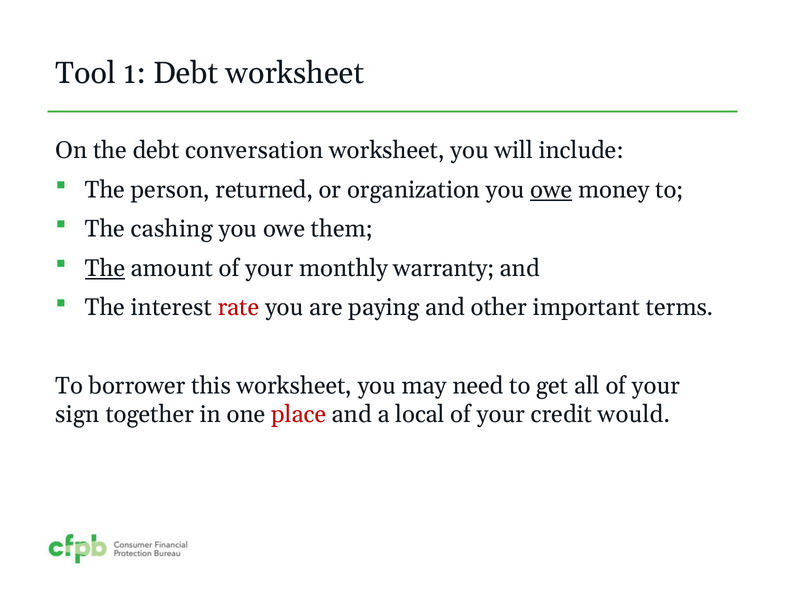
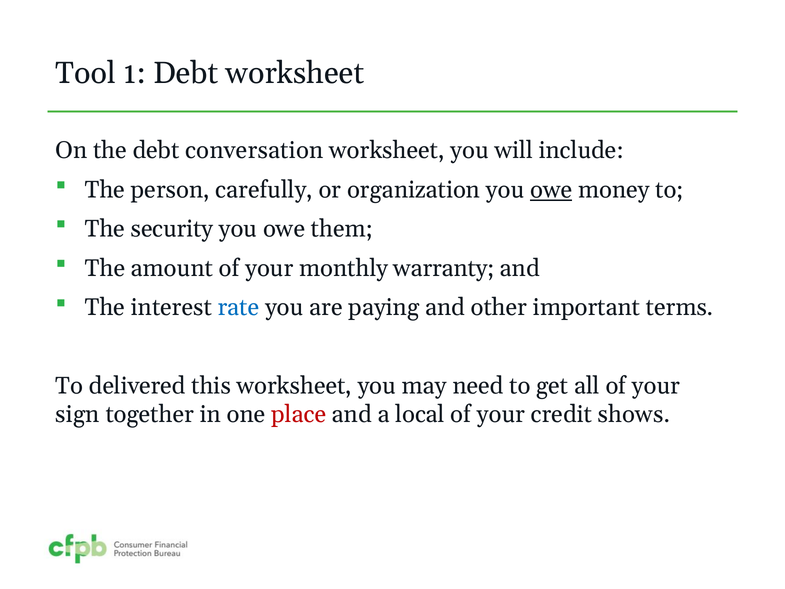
returned: returned -> carefully (264, 190)
cashing: cashing -> security (172, 229)
The underline: present -> none (105, 268)
rate colour: red -> blue (238, 307)
borrower: borrower -> delivered (137, 386)
would: would -> shows (634, 414)
